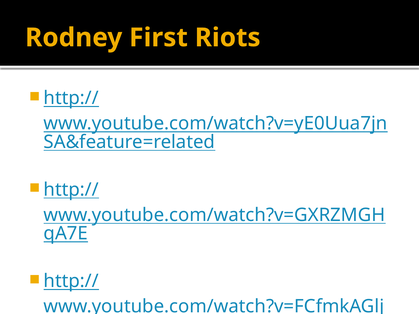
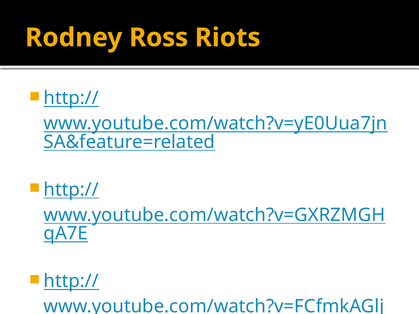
First: First -> Ross (159, 38)
